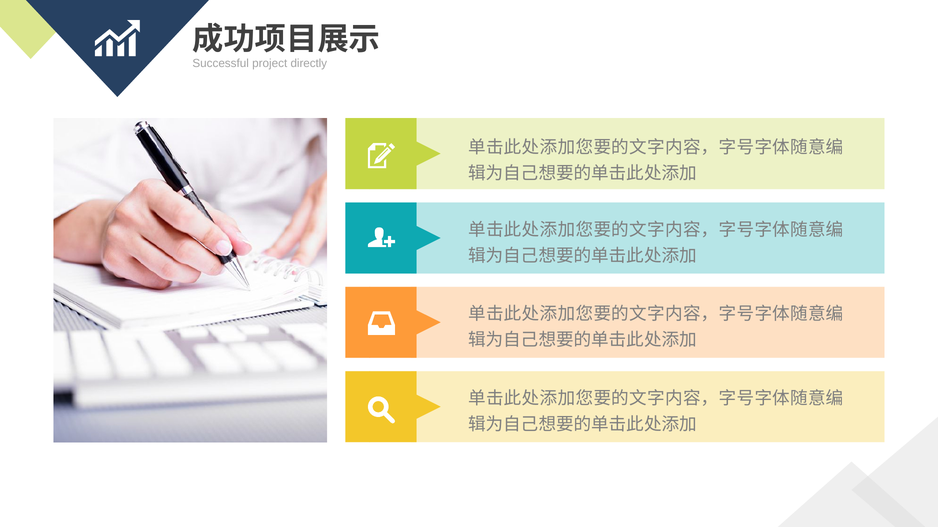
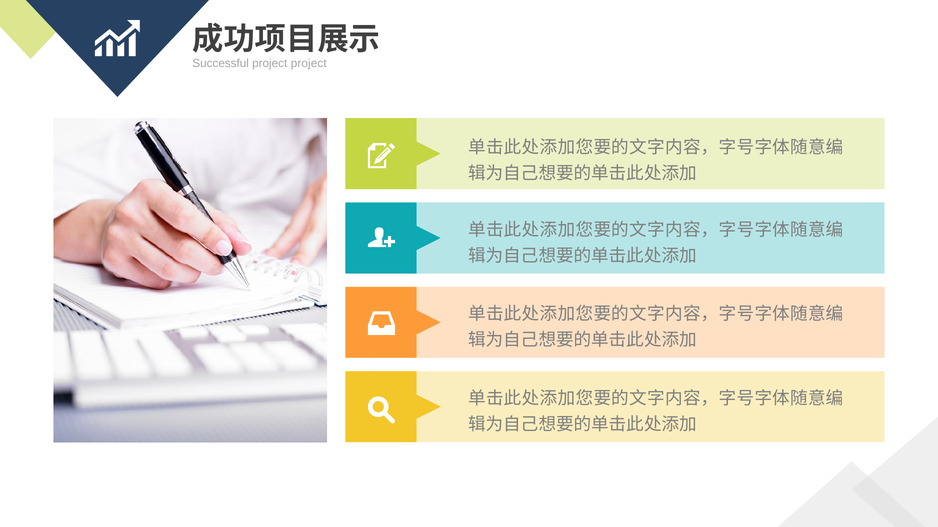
project directly: directly -> project (309, 64)
